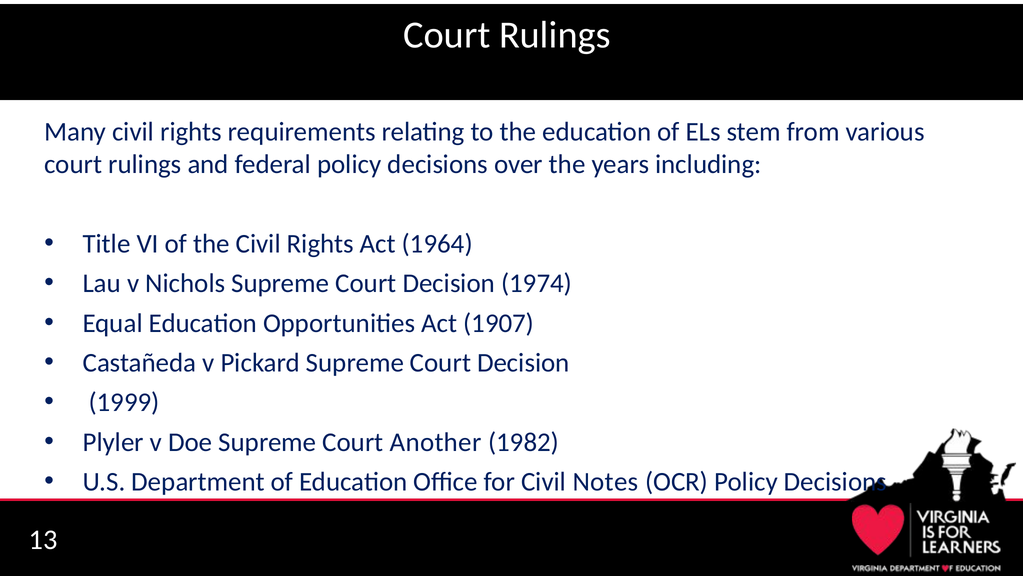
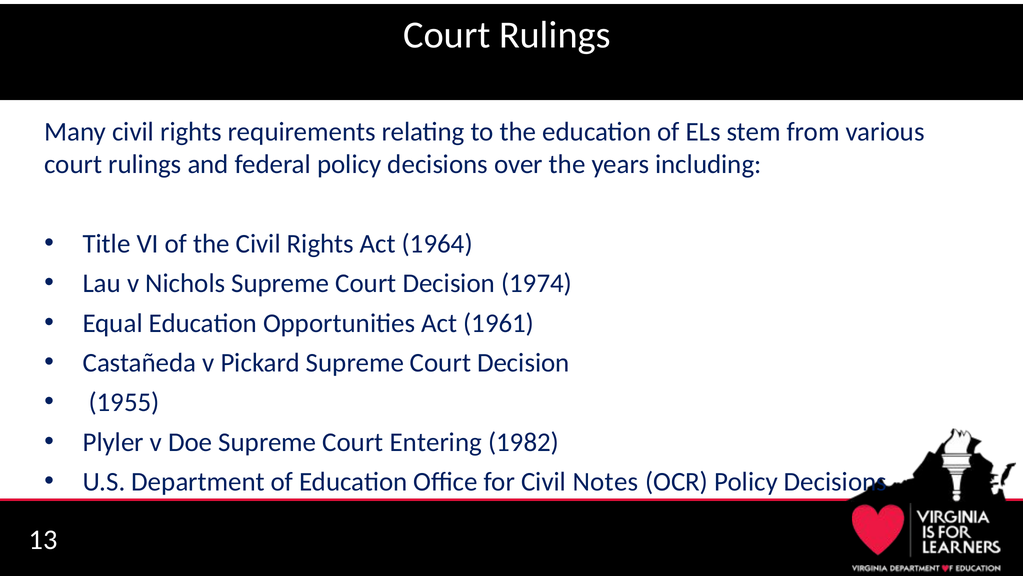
1907: 1907 -> 1961 (499, 323)
1999: 1999 -> 1955 (124, 402)
Another: Another -> Entering (436, 442)
